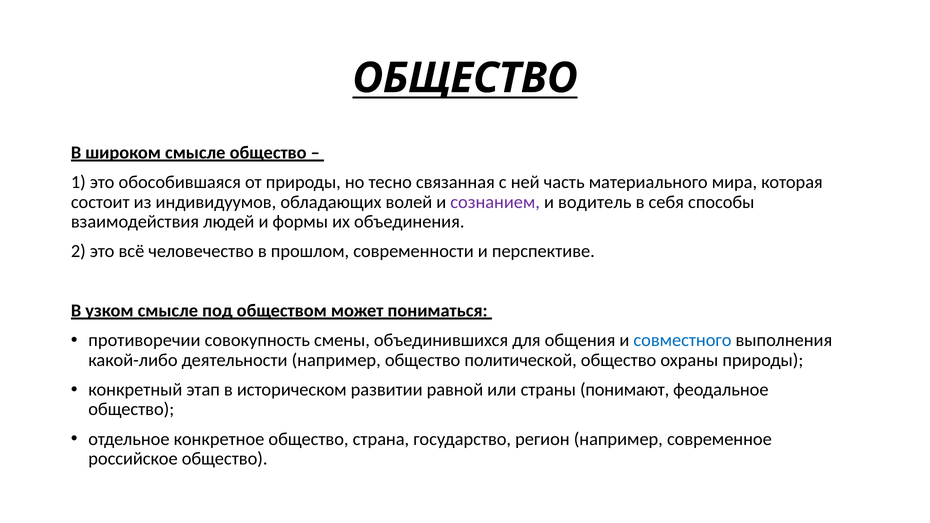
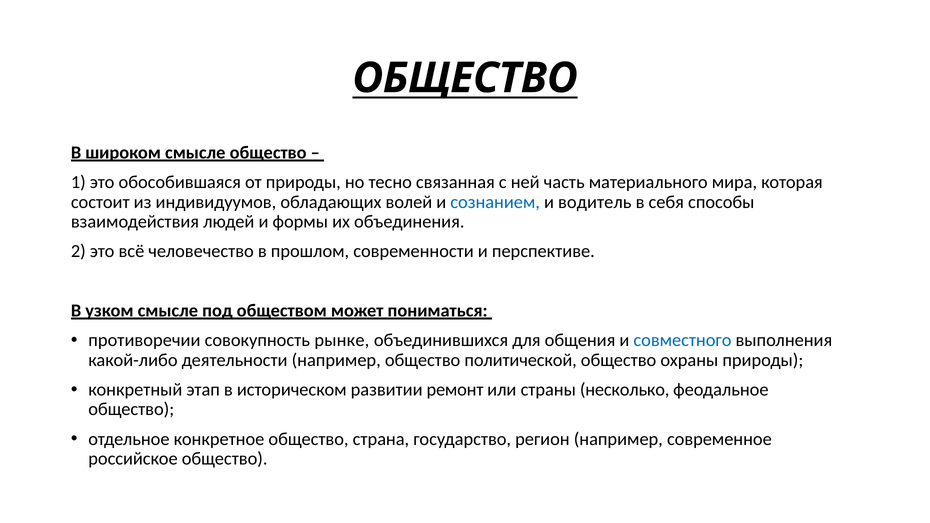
сознанием colour: purple -> blue (495, 202)
смены: смены -> рынке (342, 340)
равной: равной -> ремонт (455, 390)
понимают: понимают -> несколько (625, 390)
